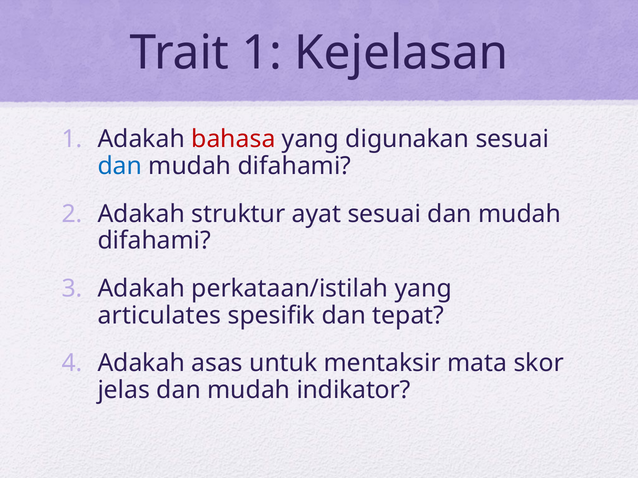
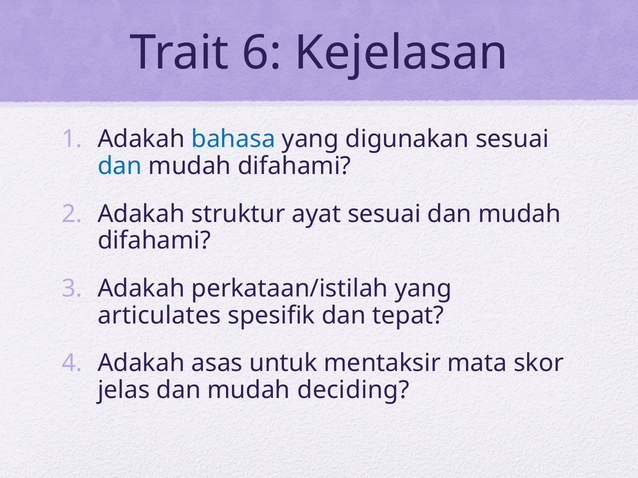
Trait 1: 1 -> 6 (262, 53)
bahasa colour: red -> blue (233, 139)
indikator: indikator -> deciding (353, 390)
